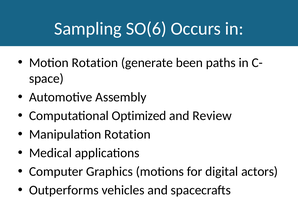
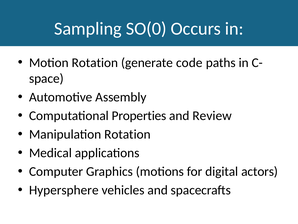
SO(6: SO(6 -> SO(0 (146, 29)
been: been -> code (189, 63)
Optimized: Optimized -> Properties (139, 116)
Outperforms: Outperforms -> Hypersphere (64, 190)
